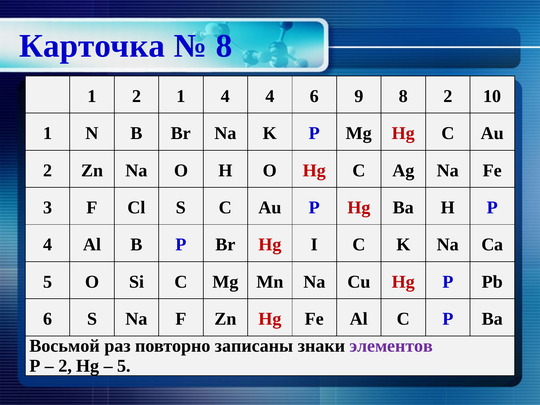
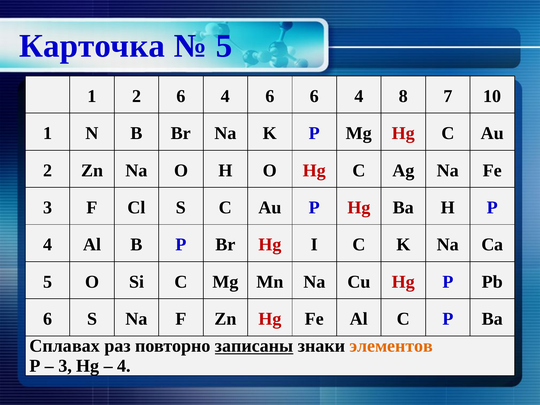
8: 8 -> 5 (224, 46)
2 1: 1 -> 6 (181, 96)
4 4: 4 -> 6 (270, 96)
9: 9 -> 4 (359, 96)
8 2: 2 -> 7 (448, 96)
Восьмой: Восьмой -> Сплавах (65, 346)
записаны underline: none -> present (254, 346)
элементов colour: purple -> orange (391, 346)
2: 2 -> 3 (65, 366)
5: 5 -> 4 (124, 366)
